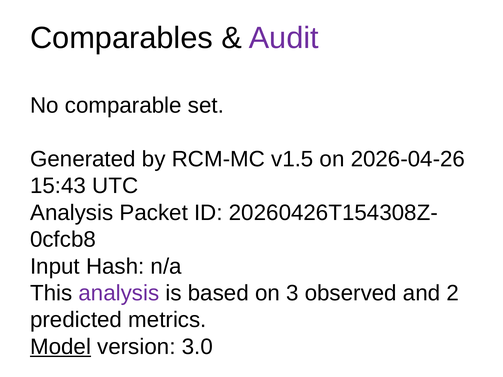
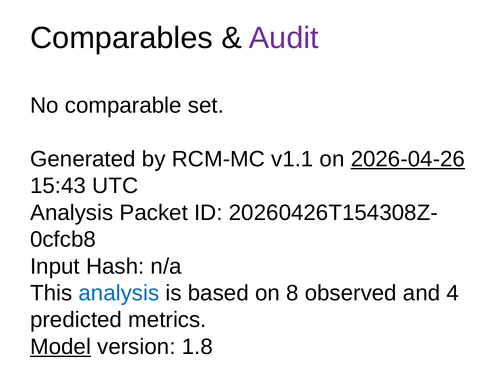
v1.5: v1.5 -> v1.1 (292, 159)
2026-04-26 underline: none -> present (408, 159)
analysis colour: purple -> blue (119, 293)
3: 3 -> 8 (292, 293)
2: 2 -> 4 (453, 293)
3.0: 3.0 -> 1.8 (197, 347)
